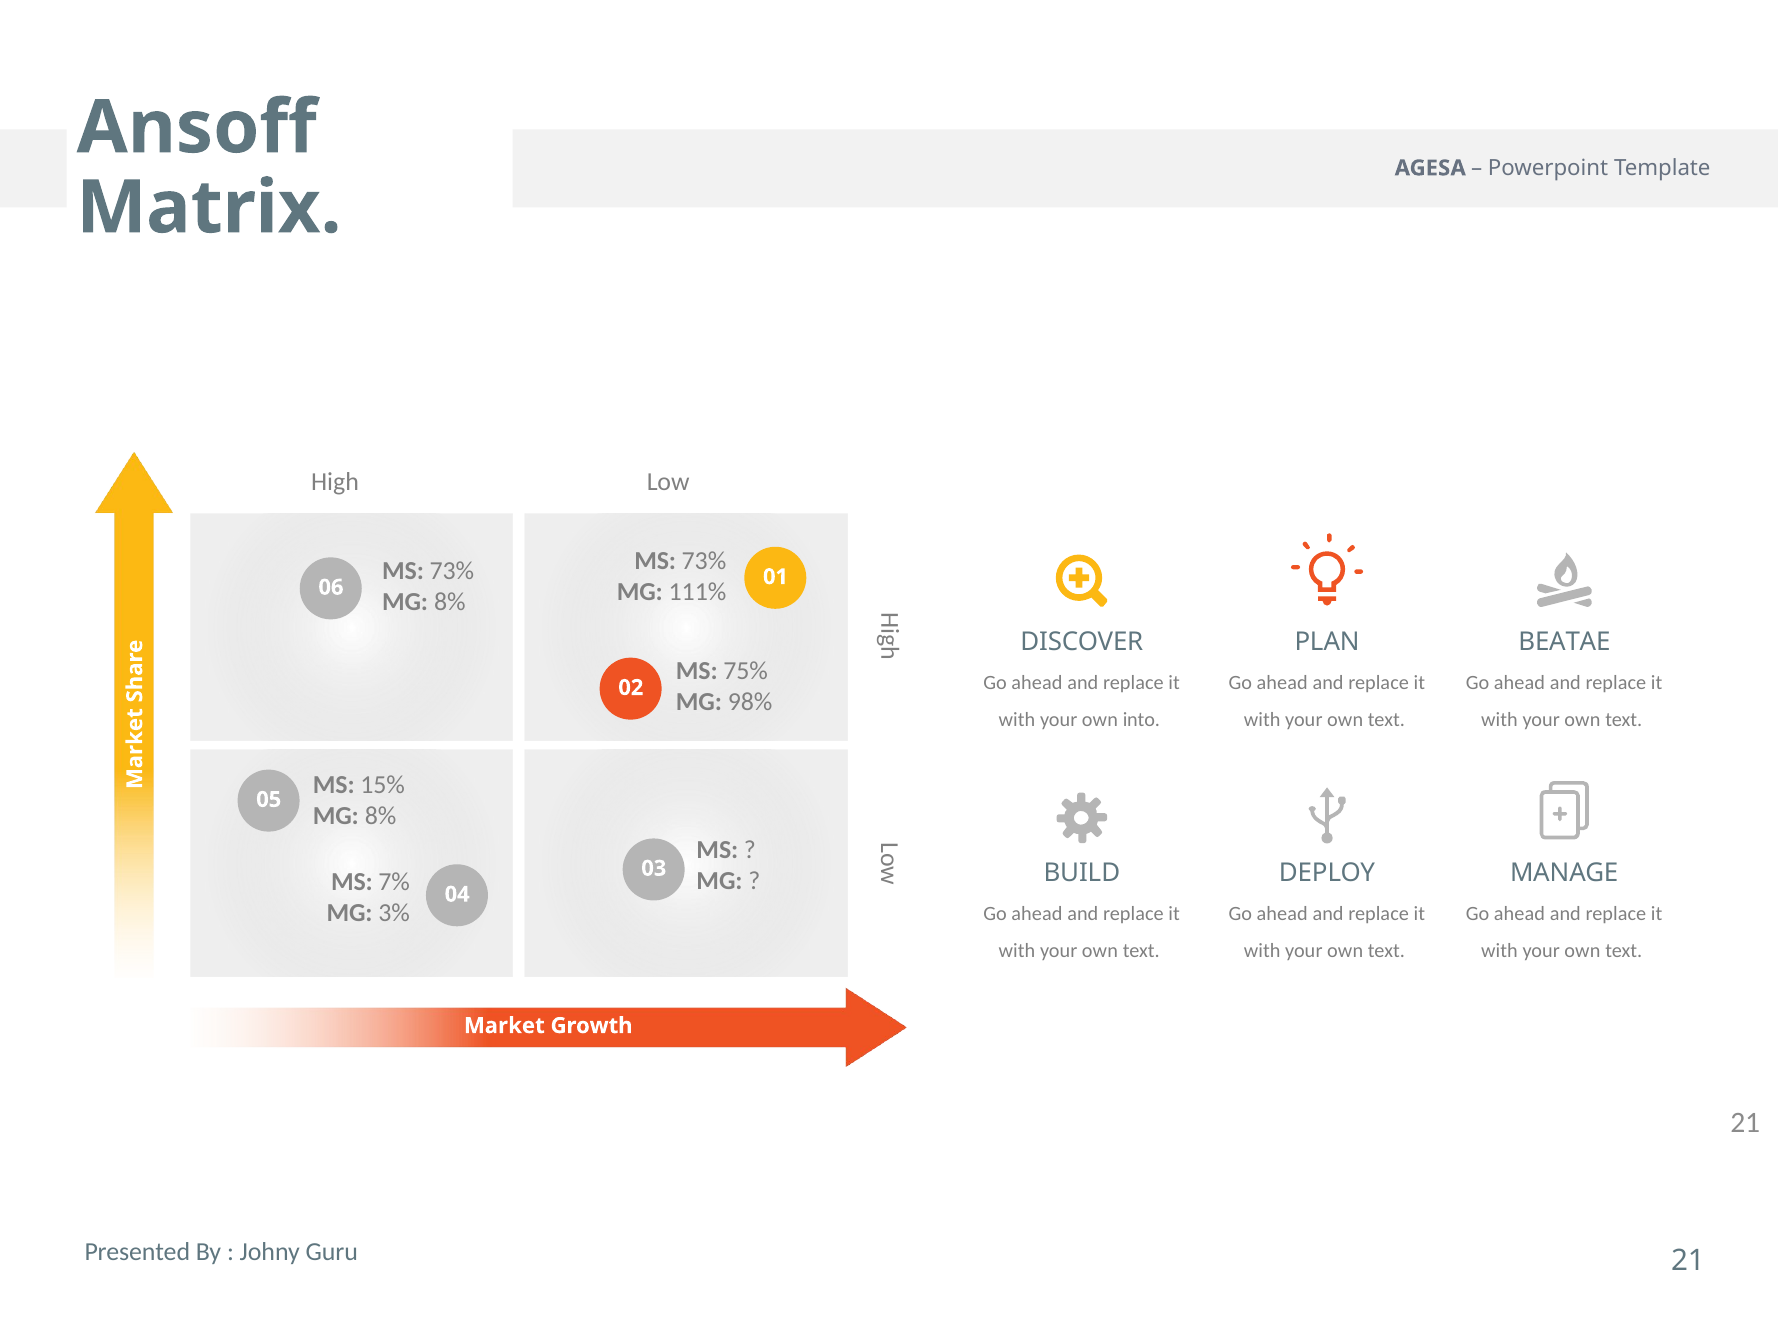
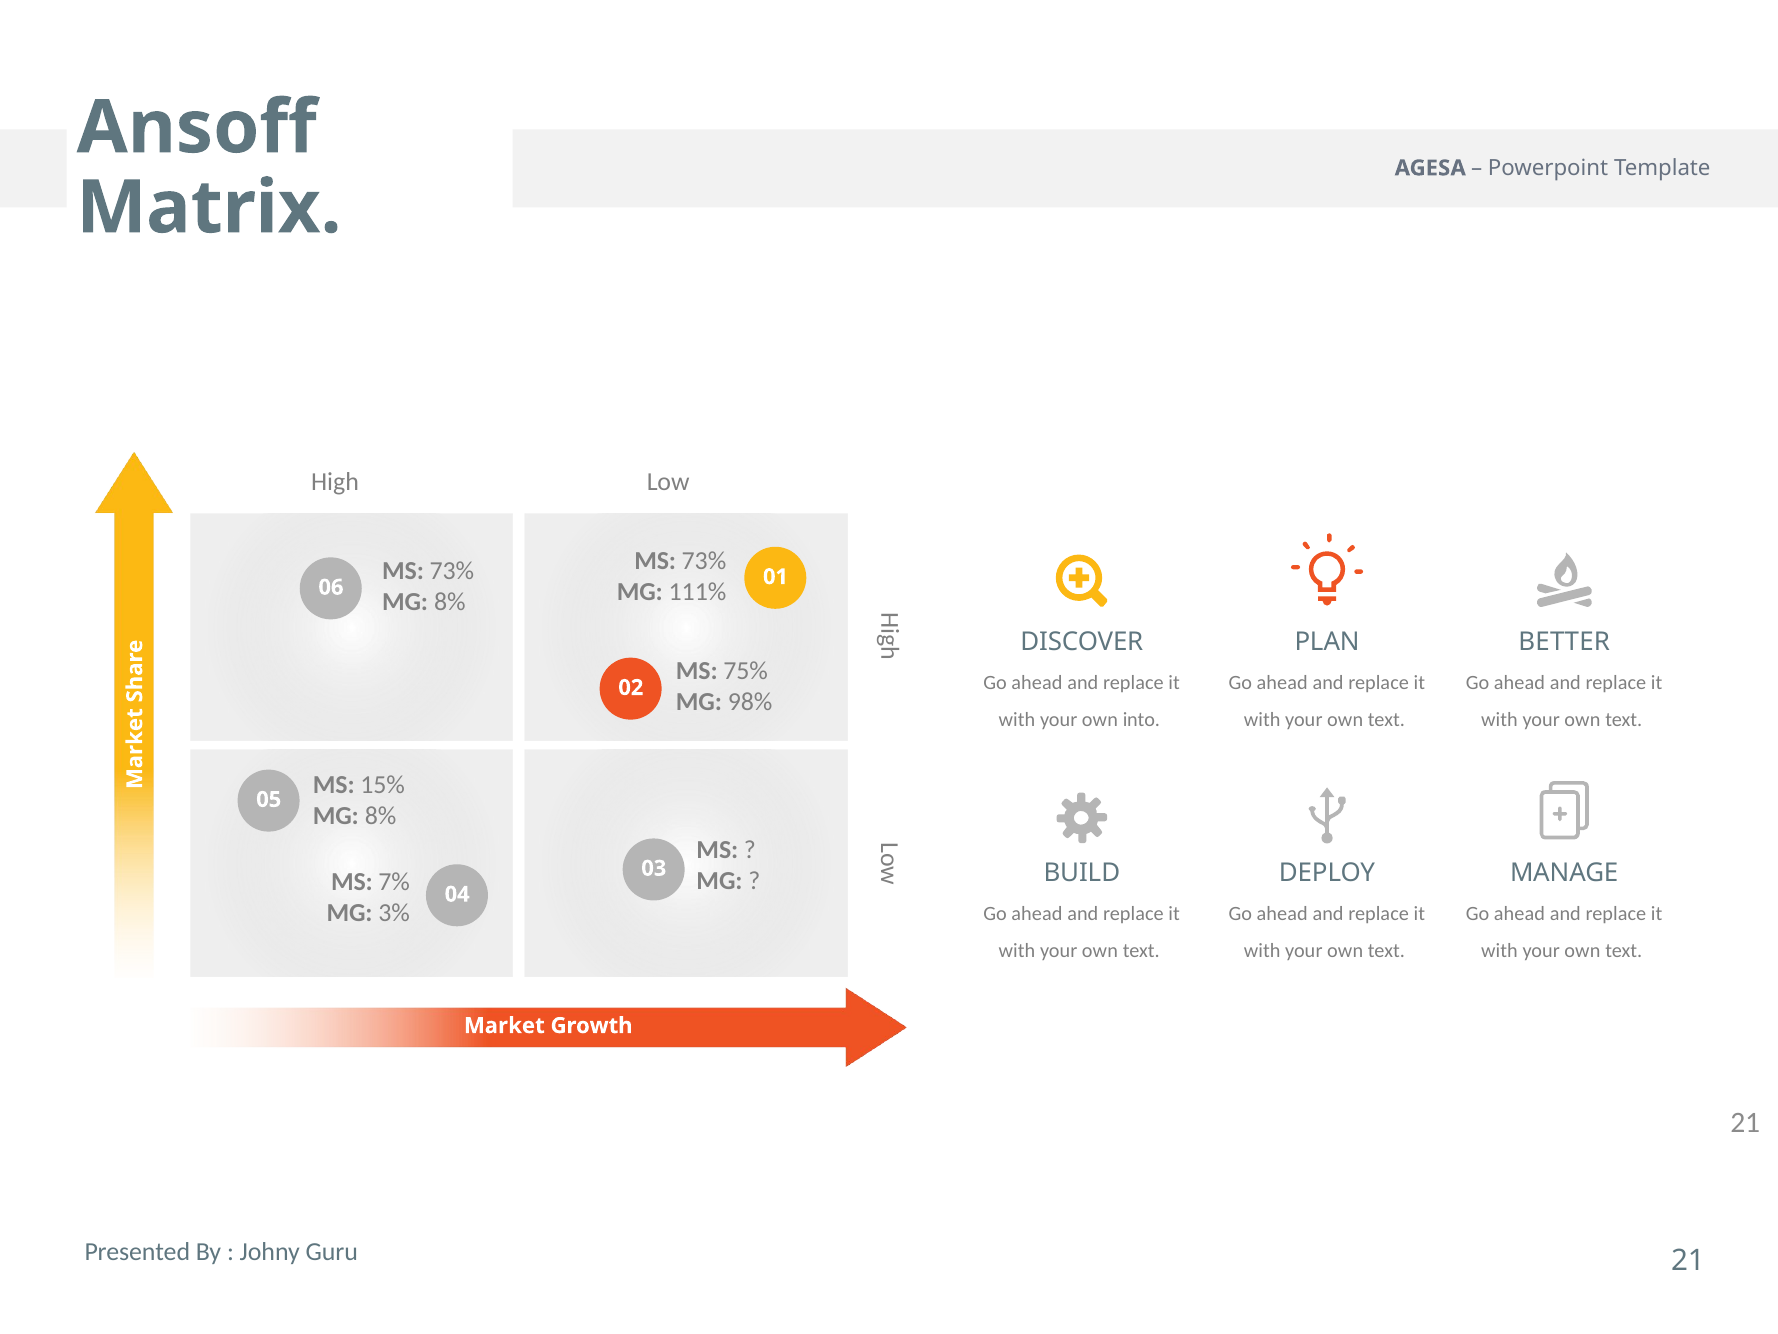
BEATAE: BEATAE -> BETTER (1564, 642)
